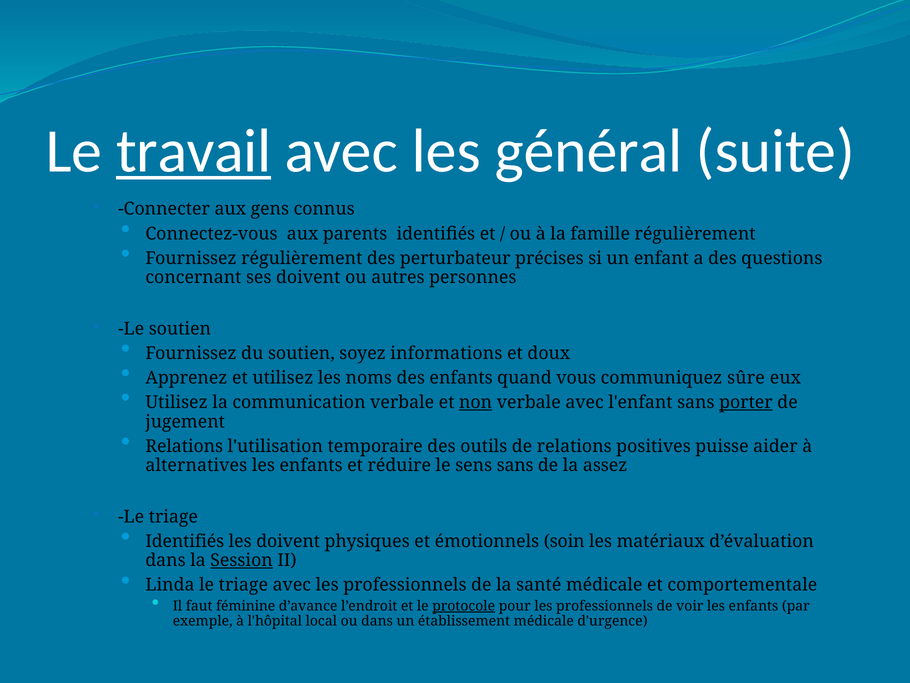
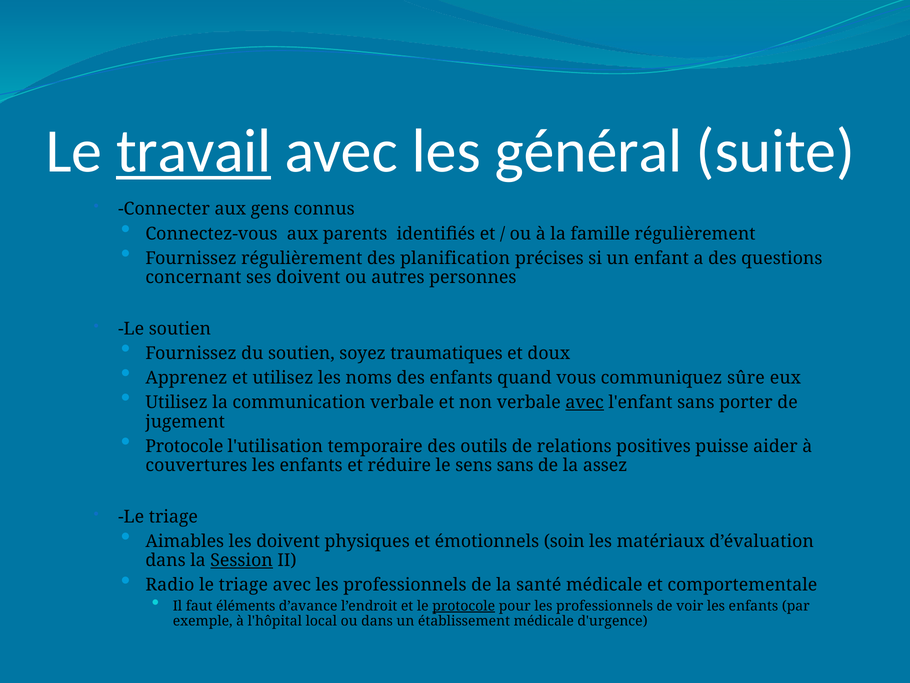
perturbateur: perturbateur -> planification (455, 258)
informations: informations -> traumatiques (447, 353)
non underline: present -> none (476, 402)
avec underline: none -> present (585, 402)
porter underline: present -> none (746, 402)
Relations: Relations -> Protocole (184, 446)
alternatives: alternatives -> couvertures (196, 465)
Identifiés: Identifiés -> Aimables (185, 541)
Linda: Linda -> Radio (170, 585)
féminine: féminine -> éléments (246, 606)
